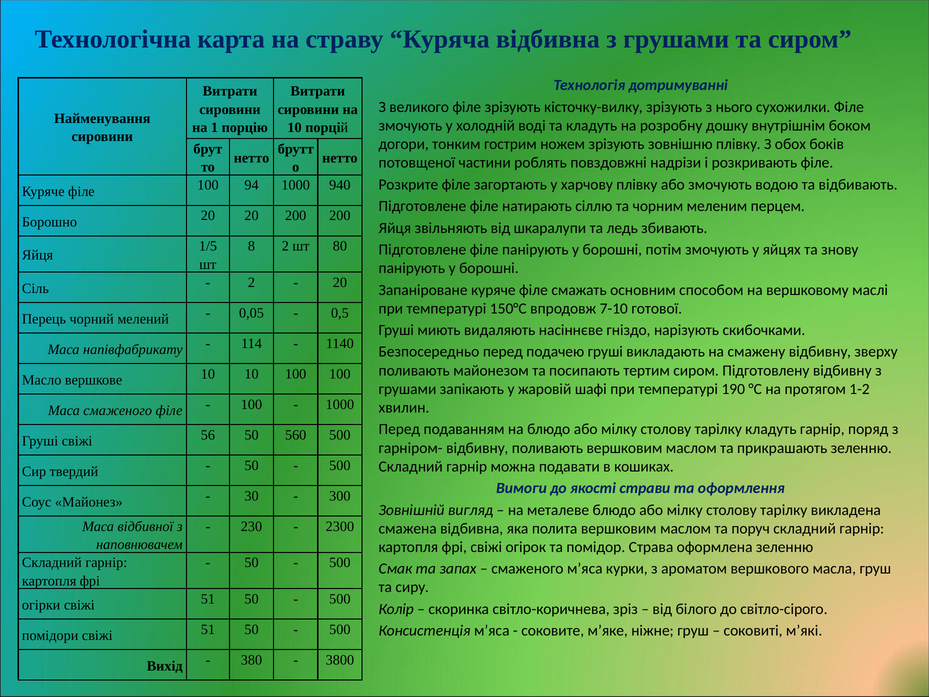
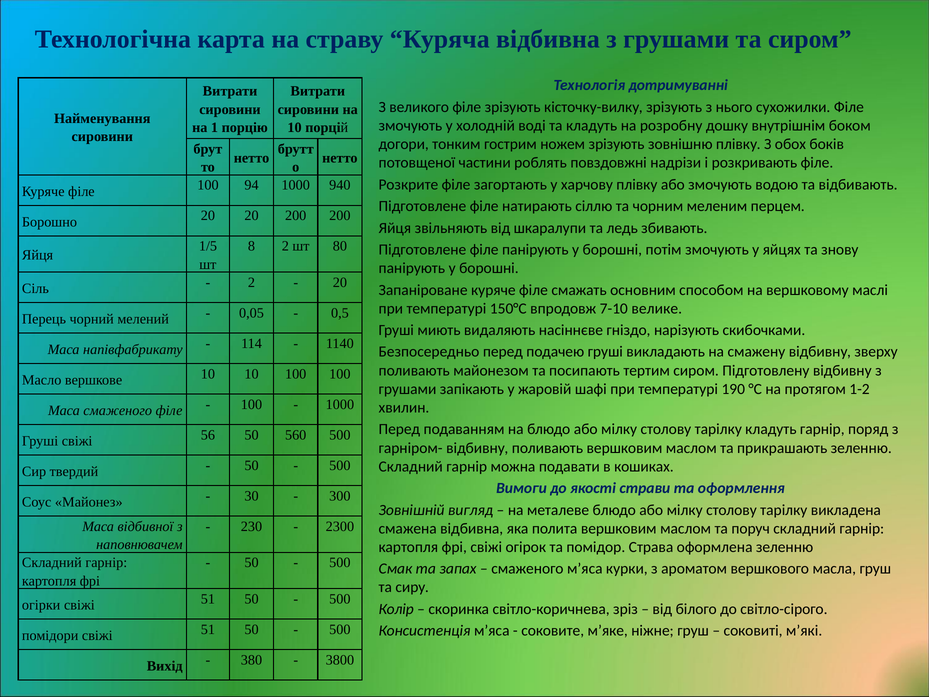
готової: готової -> велике (657, 308)
